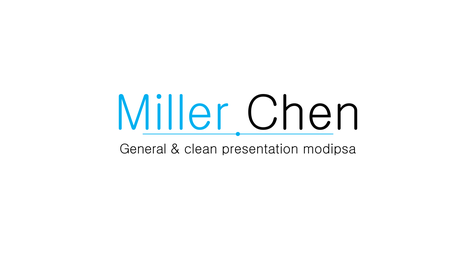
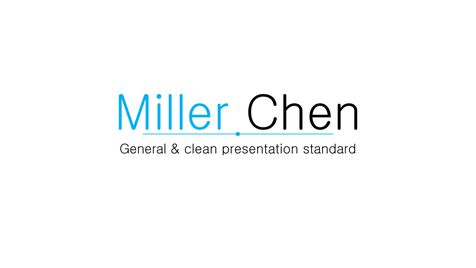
modipsa: modipsa -> standard (330, 149)
